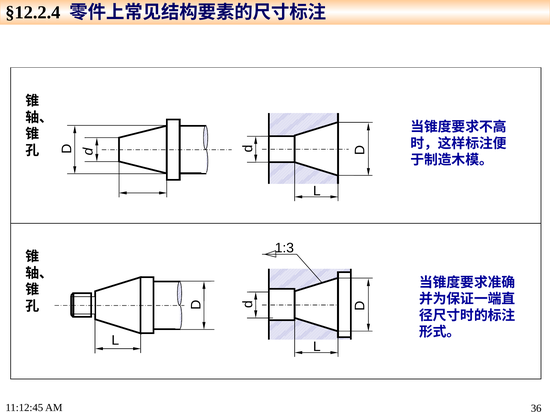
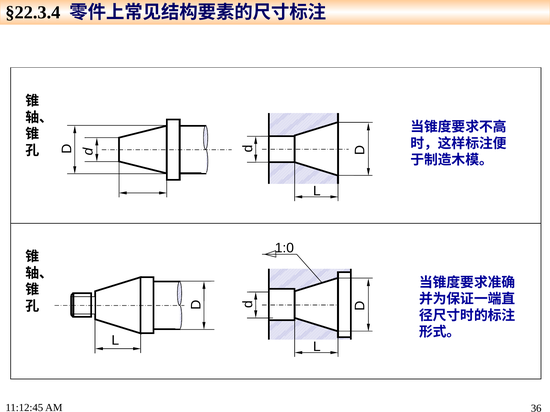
§12.2.4: §12.2.4 -> §22.3.4 (33, 13)
1:3: 1:3 -> 1:0 (284, 248)
